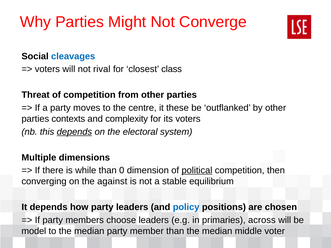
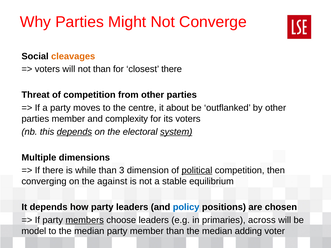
cleavages colour: blue -> orange (73, 56)
not rival: rival -> than (102, 69)
closest class: class -> there (172, 69)
these: these -> about (178, 108)
parties contexts: contexts -> member (68, 119)
system underline: none -> present (176, 132)
0: 0 -> 3 (122, 171)
members underline: none -> present (85, 220)
middle: middle -> adding (248, 231)
